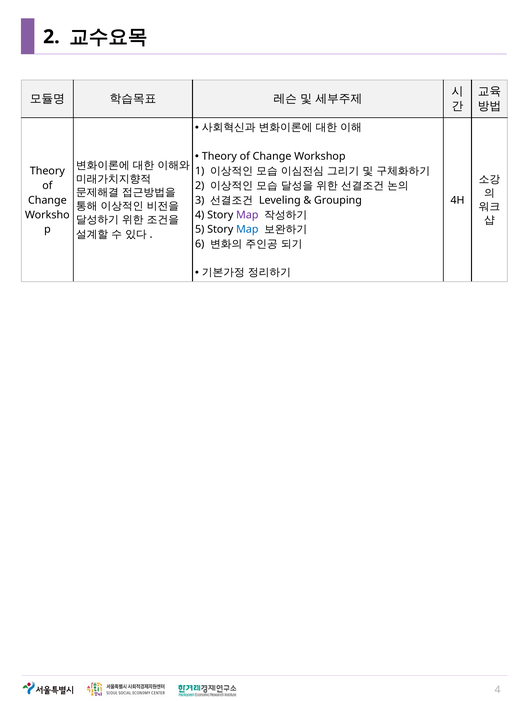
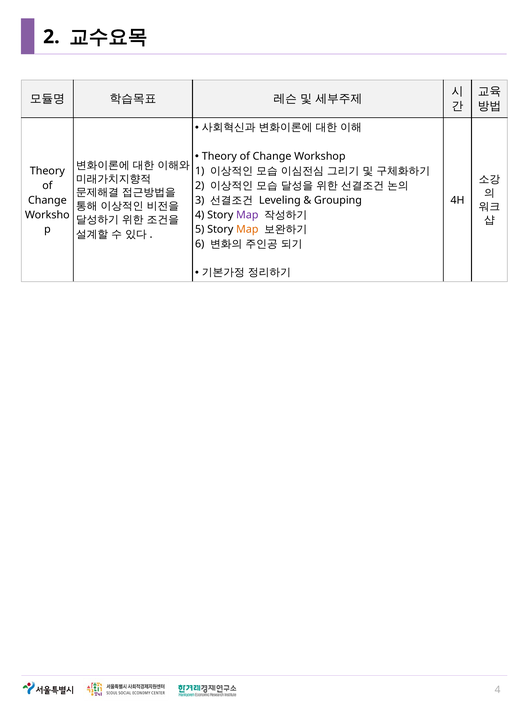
Map colour: blue -> orange (247, 230)
